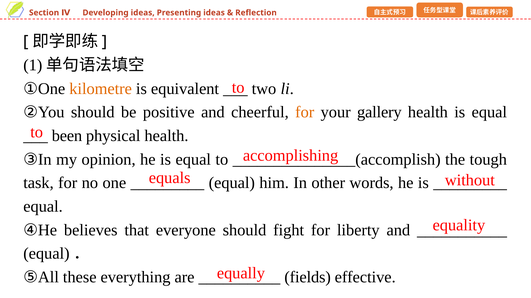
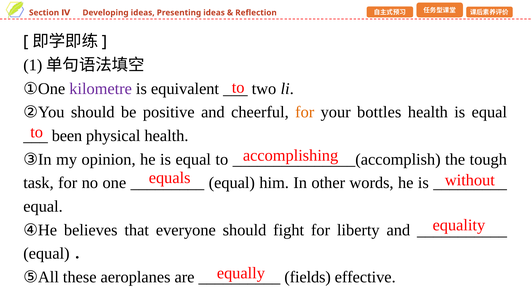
kilometre colour: orange -> purple (101, 89)
gallery: gallery -> bottles (379, 112)
everything: everything -> aeroplanes (136, 278)
